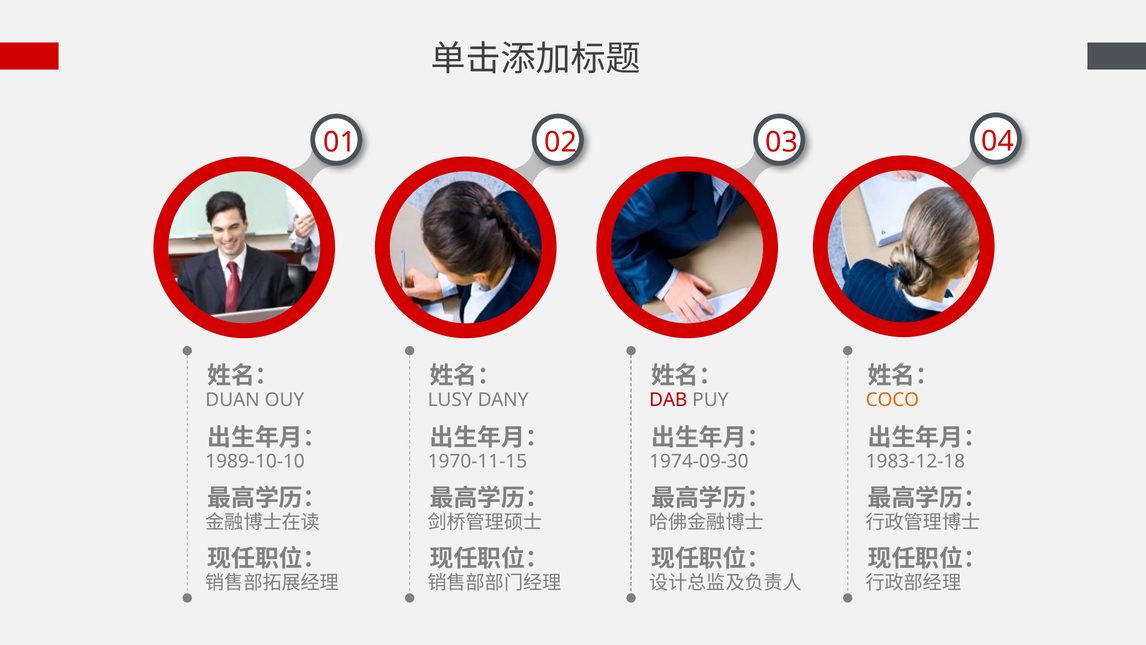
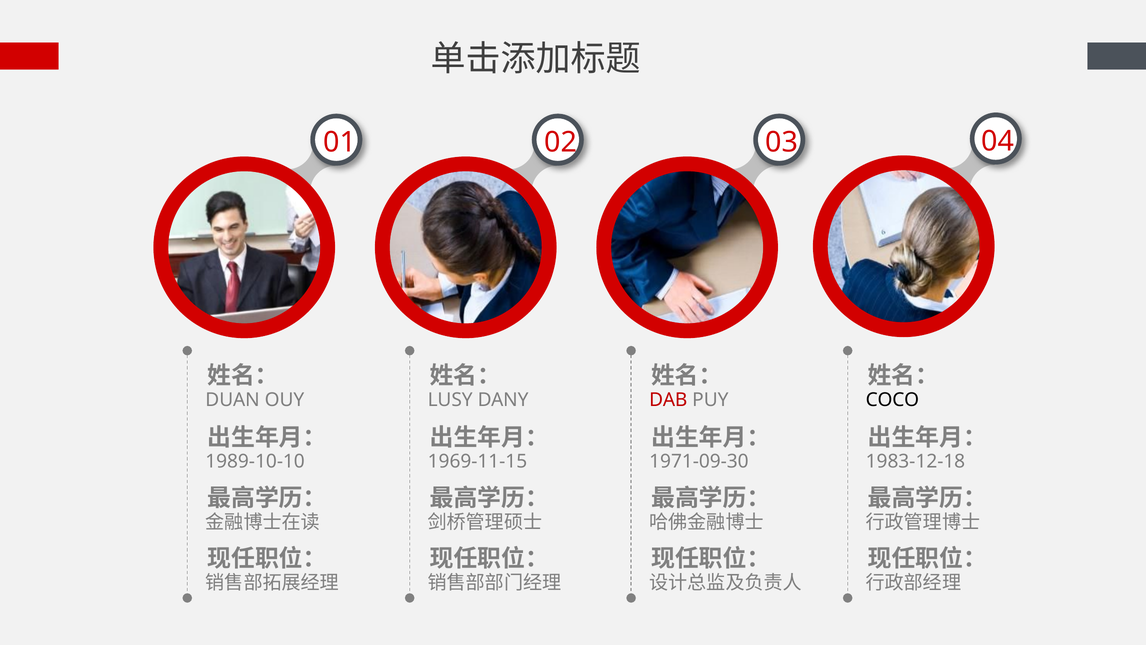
COCO colour: orange -> black (892, 399)
1970-11-15: 1970-11-15 -> 1969-11-15 (477, 461)
1974-09-30: 1974-09-30 -> 1971-09-30 (699, 461)
